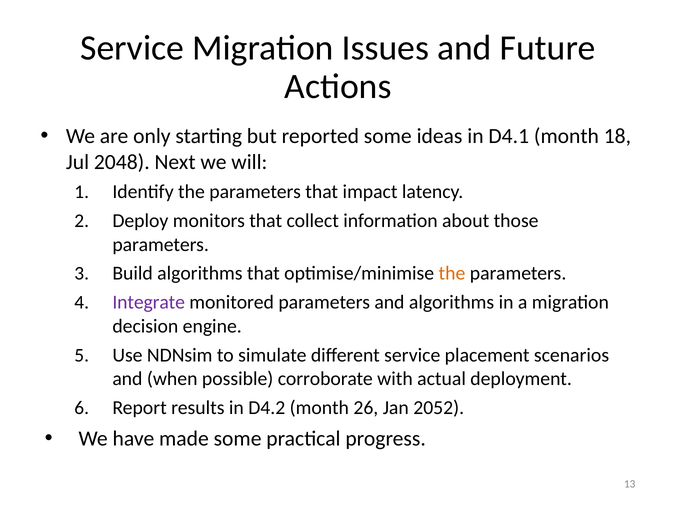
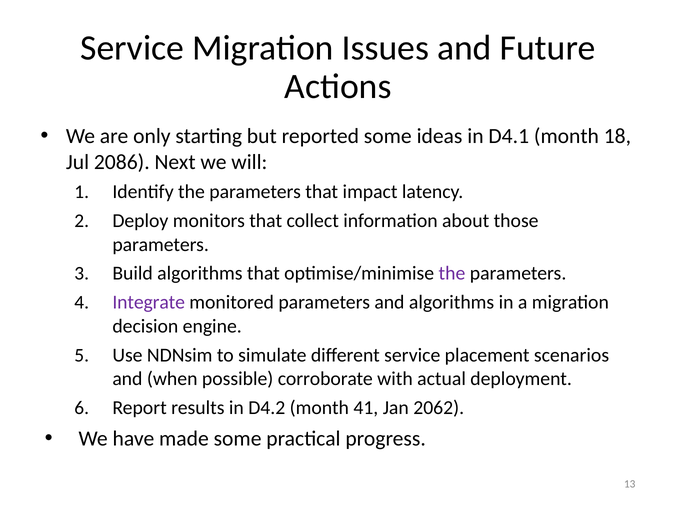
2048: 2048 -> 2086 (122, 162)
the colour: orange -> purple (452, 273)
26: 26 -> 41 (366, 408)
2052: 2052 -> 2062 (439, 408)
